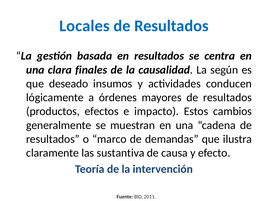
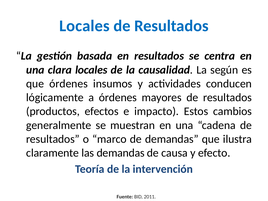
clara finales: finales -> locales (91, 70)
que deseado: deseado -> órdenes (69, 84)
las sustantiva: sustantiva -> demandas (121, 153)
